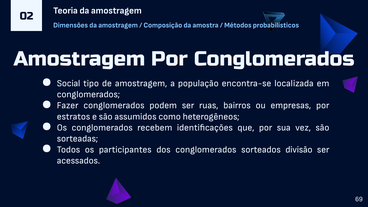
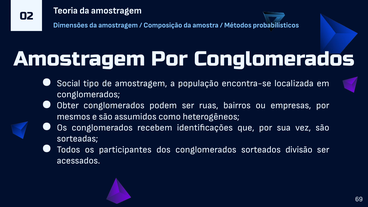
Fazer: Fazer -> Obter (68, 105)
estratos: estratos -> mesmos (74, 116)
